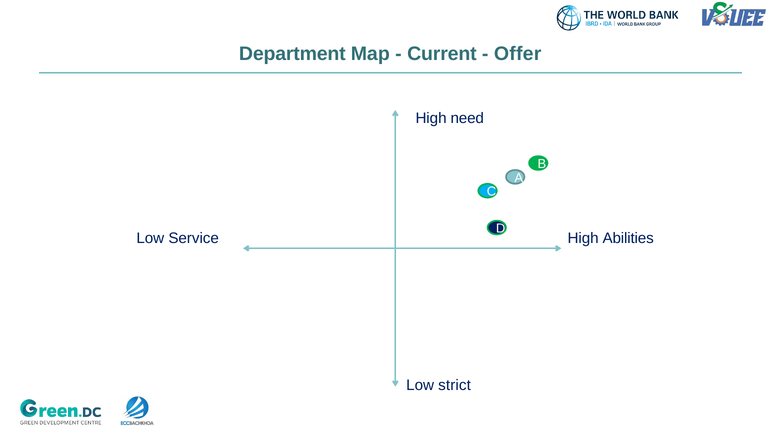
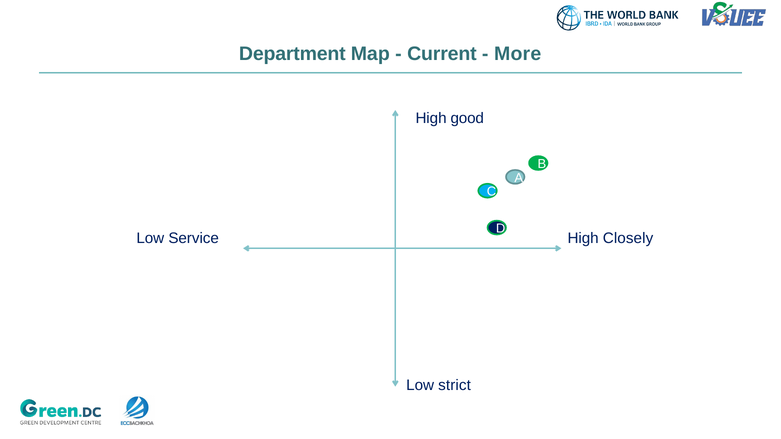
Offer: Offer -> More (518, 54)
need: need -> good (467, 119)
Abilities: Abilities -> Closely (628, 238)
